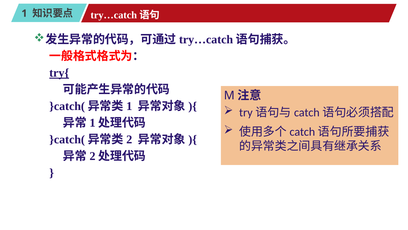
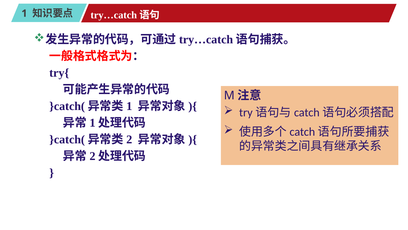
try{ underline: present -> none (59, 73)
